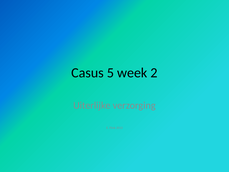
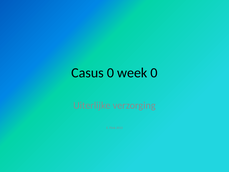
Casus 5: 5 -> 0 (110, 73)
week 2: 2 -> 0 (154, 73)
